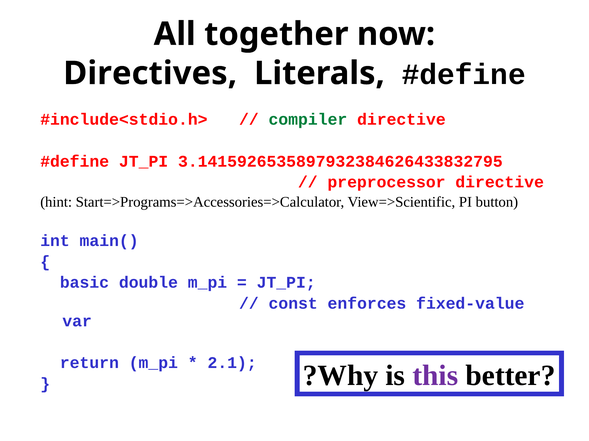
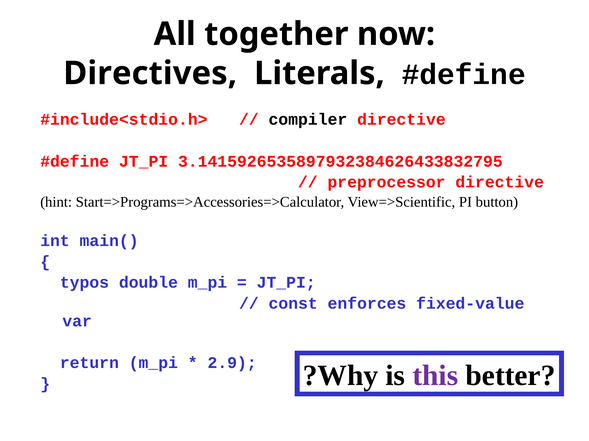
compiler colour: green -> black (308, 120)
basic: basic -> typos (84, 283)
2.1: 2.1 -> 2.9 (232, 363)
